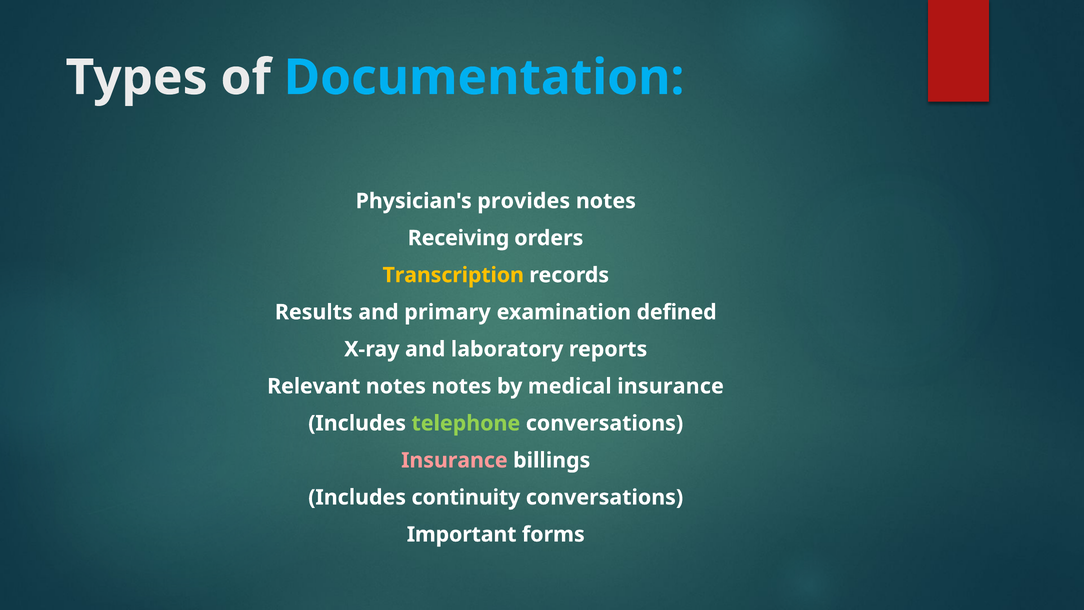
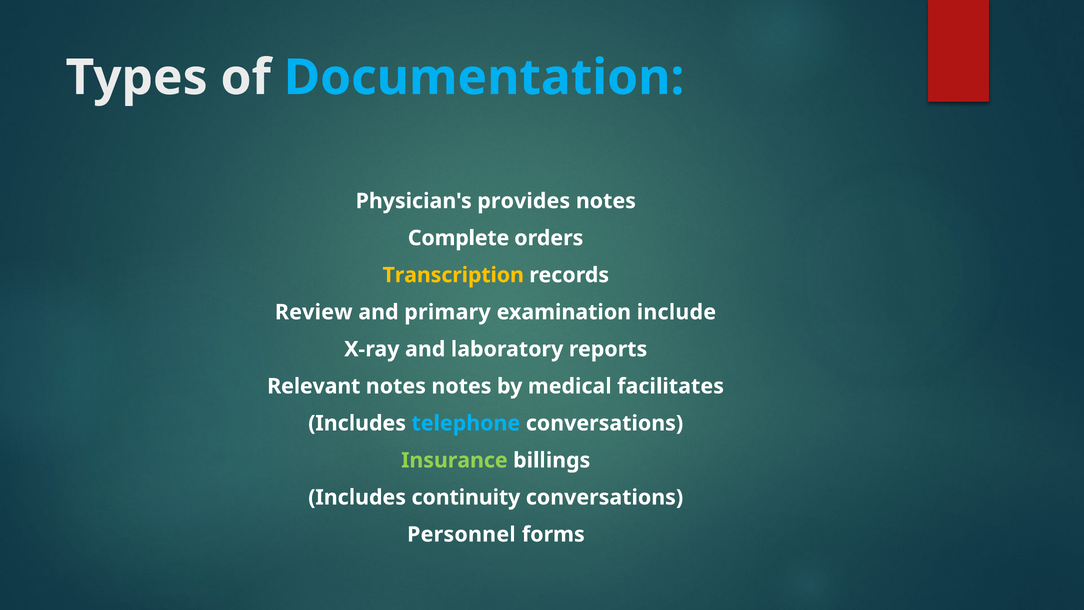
Receiving: Receiving -> Complete (459, 238)
Results: Results -> Review (314, 312)
defined: defined -> include (676, 312)
medical insurance: insurance -> facilitates (671, 386)
telephone colour: light green -> light blue (466, 423)
Insurance colour: pink -> light green (454, 460)
Important: Important -> Personnel (461, 534)
